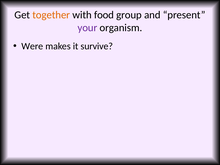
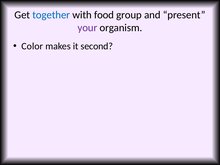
together colour: orange -> blue (51, 15)
Were: Were -> Color (32, 46)
survive: survive -> second (97, 46)
